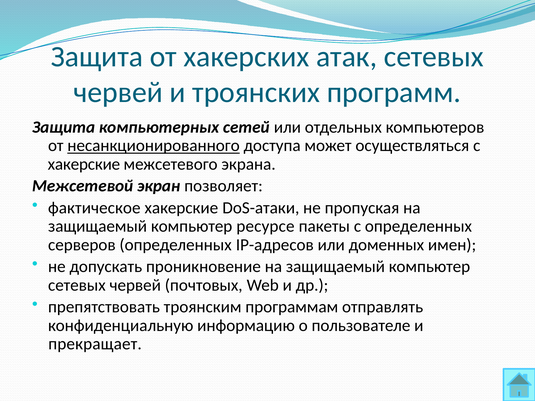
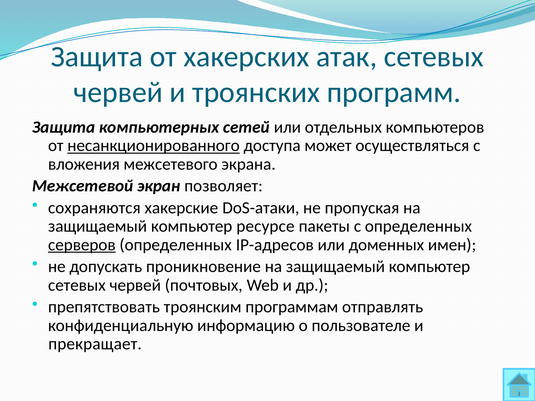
хакерские: хакерские -> вложения (84, 164)
фактическое: фактическое -> сохраняются (94, 208)
серверов underline: none -> present (82, 245)
